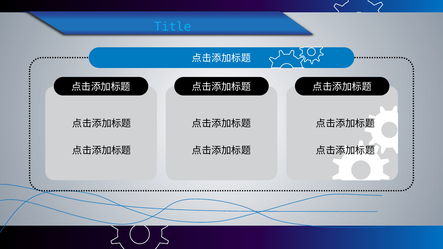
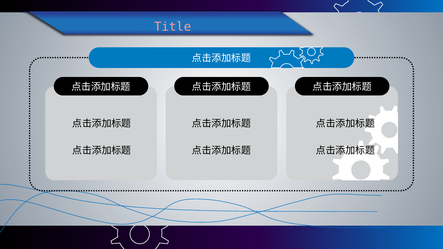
Title colour: light blue -> pink (173, 27)
